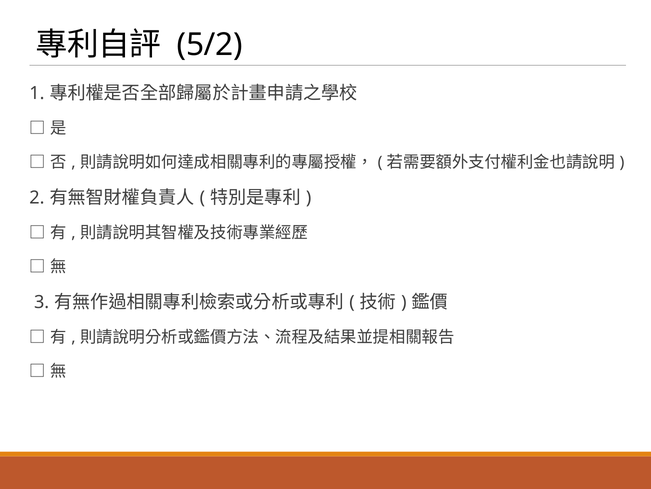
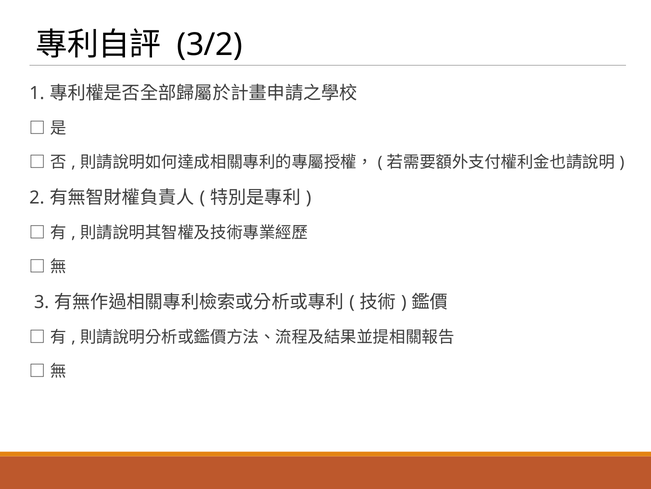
5/2: 5/2 -> 3/2 (210, 45)
